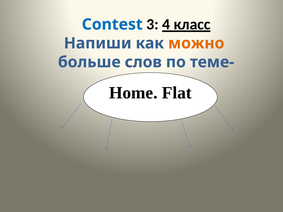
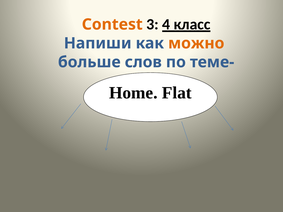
Contest colour: blue -> orange (112, 24)
